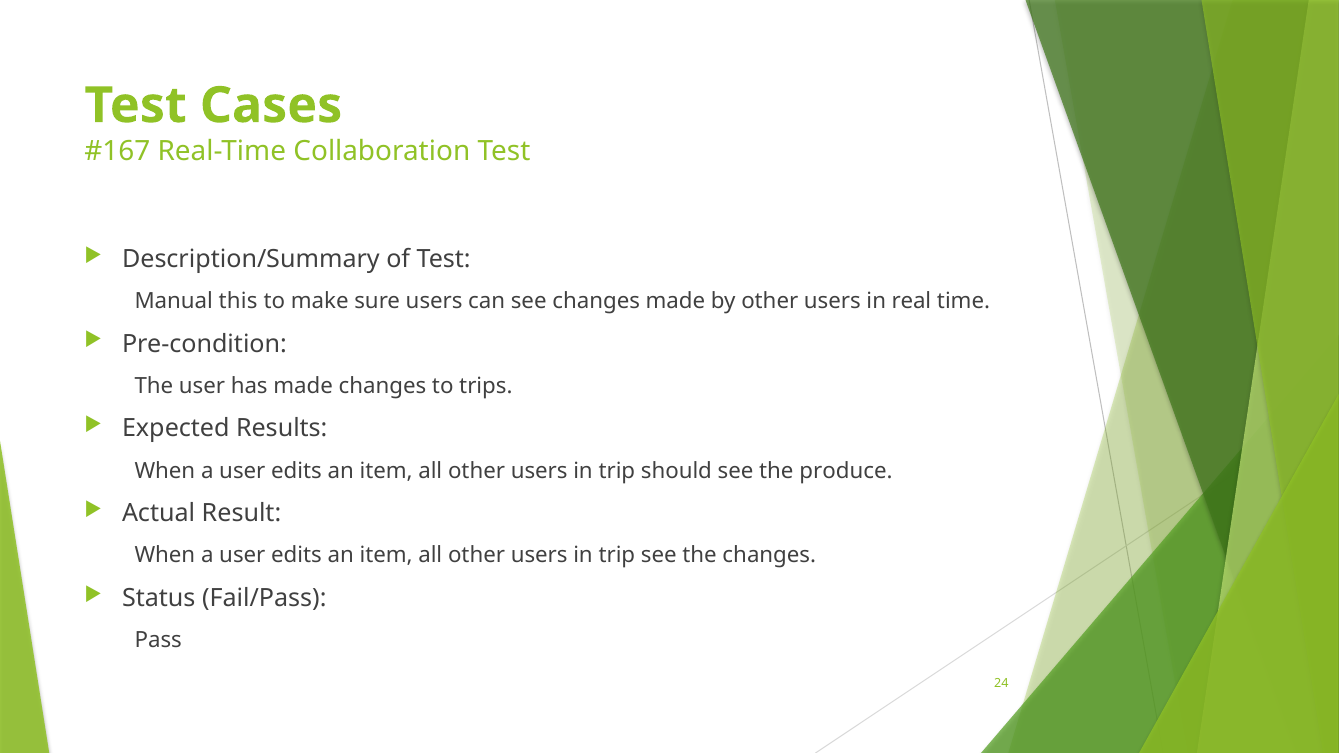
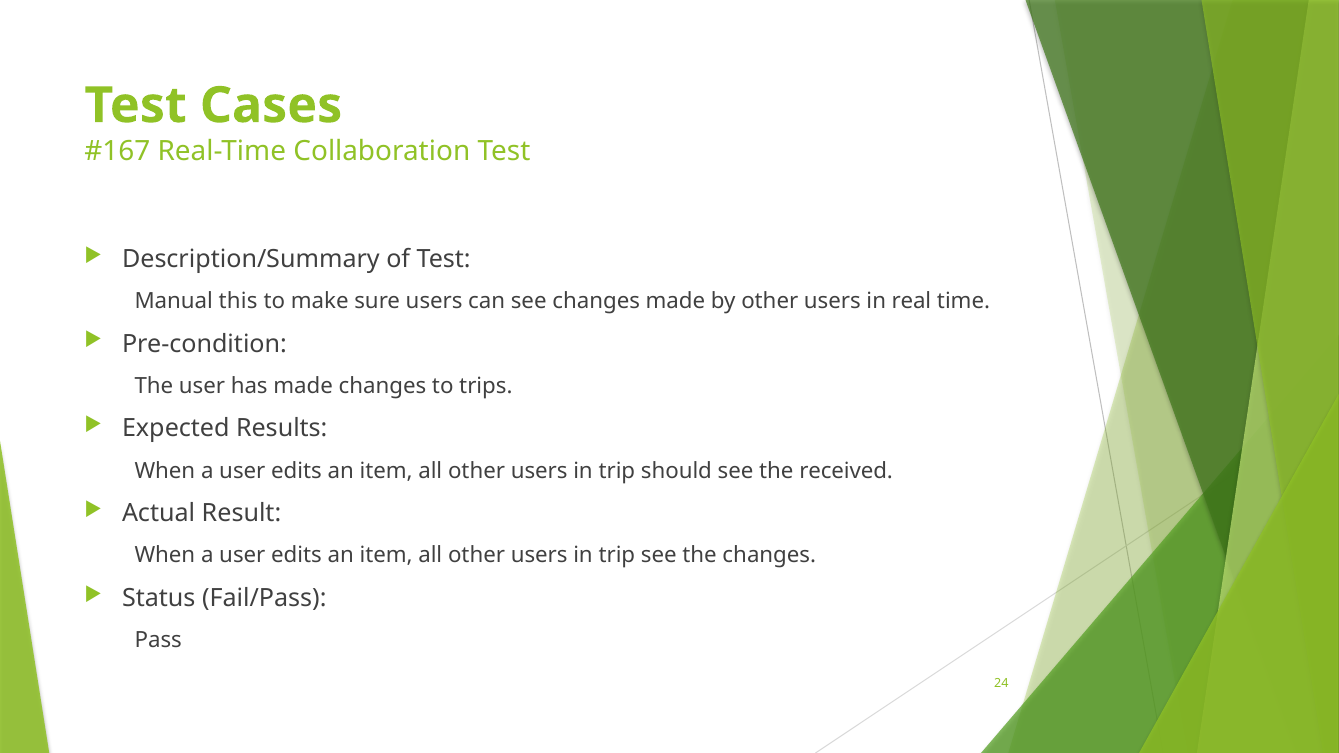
produce: produce -> received (846, 471)
